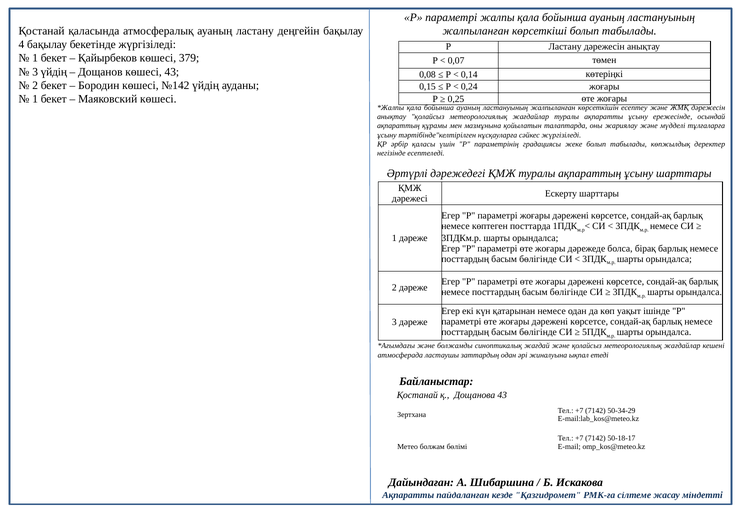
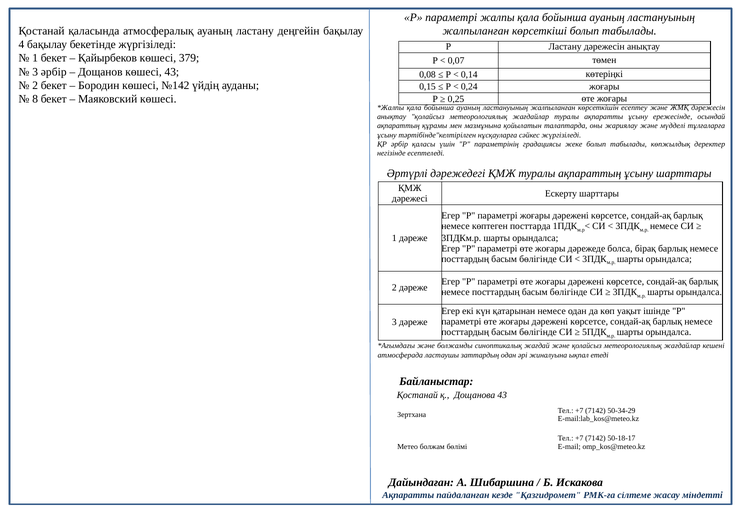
3 үйдің: үйдің -> әрбір (54, 72)
1: 1 -> 8 (35, 99)
